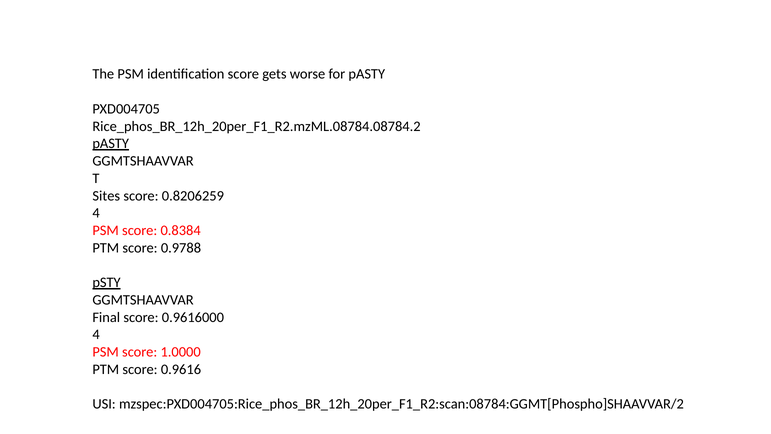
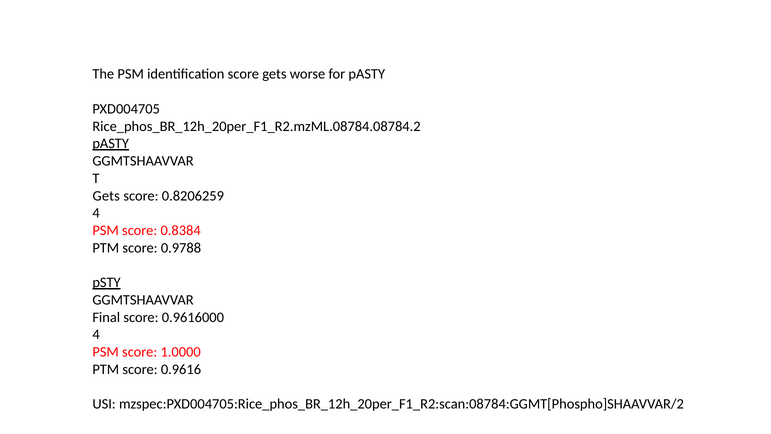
Sites: Sites -> Gets (106, 196)
